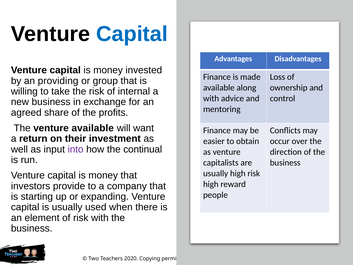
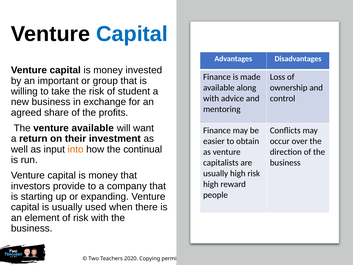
providing: providing -> important (58, 81)
internal: internal -> student (134, 91)
into colour: purple -> orange (76, 149)
